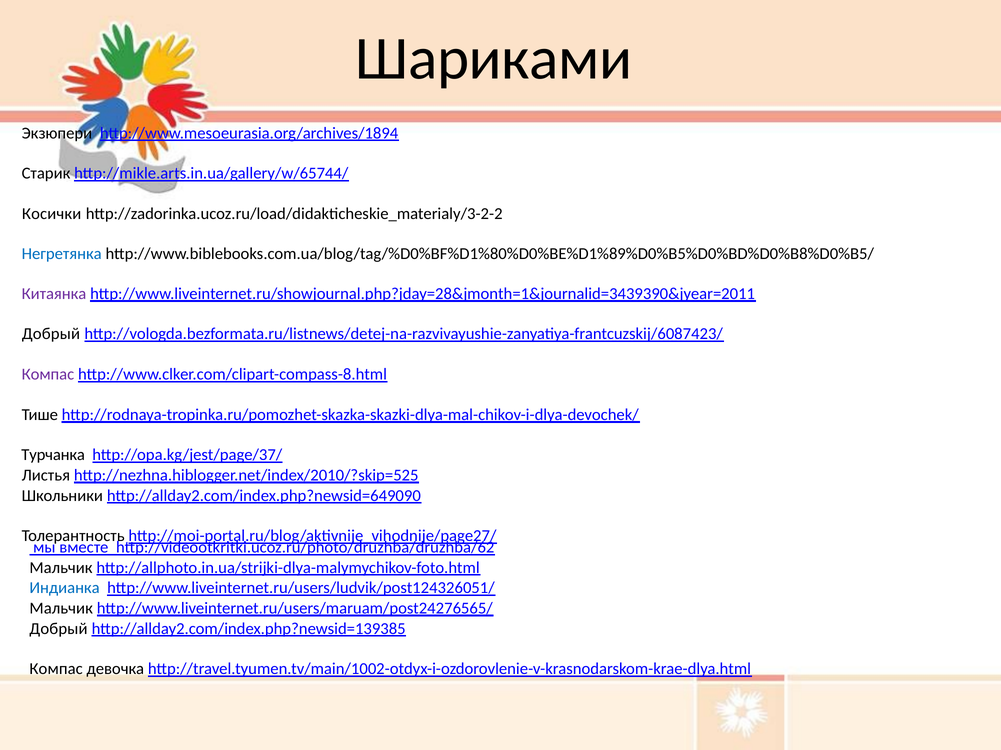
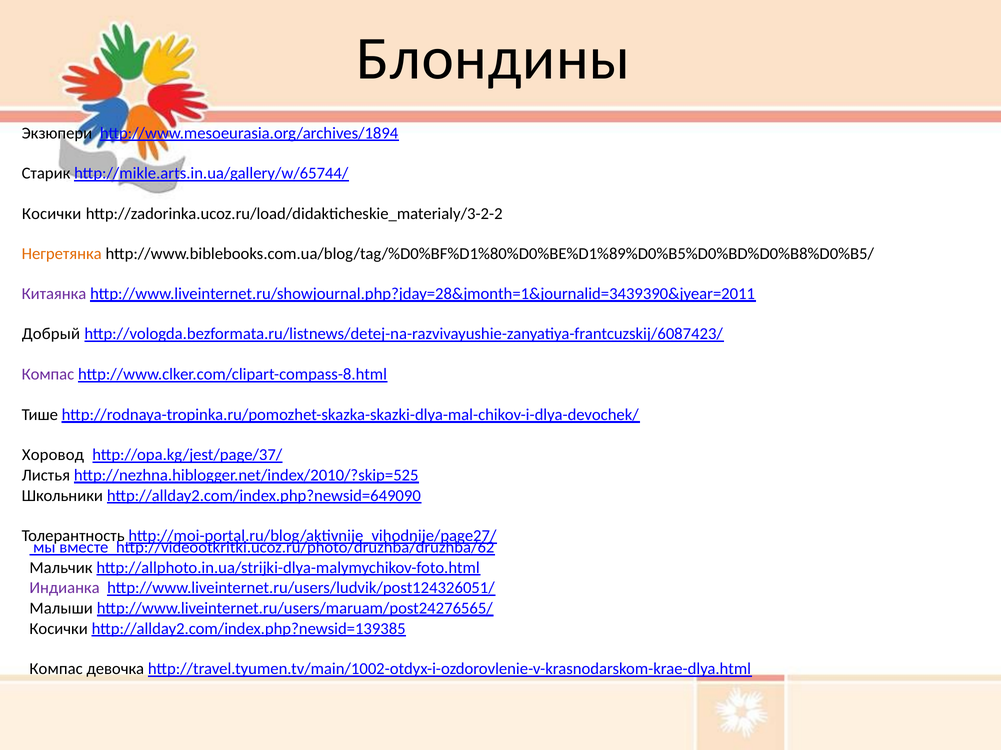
Шариками: Шариками -> Блондины (493, 59)
Негретянка colour: blue -> orange (62, 254)
Турчанка: Турчанка -> Хоровод (53, 455)
Индианка colour: blue -> purple (65, 589)
Мальчик: Мальчик -> Малыши (61, 609)
Добрый: Добрый -> Косички (59, 629)
